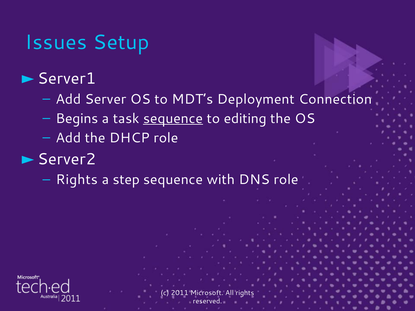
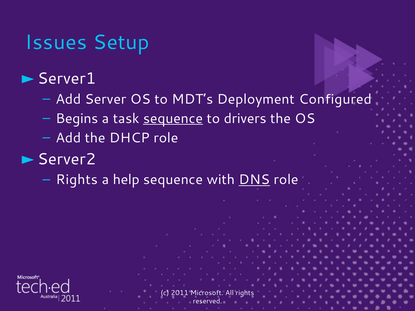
Connection: Connection -> Configured (335, 99)
editing: editing -> drivers (245, 119)
step: step -> help (126, 180)
DNS underline: none -> present (254, 180)
